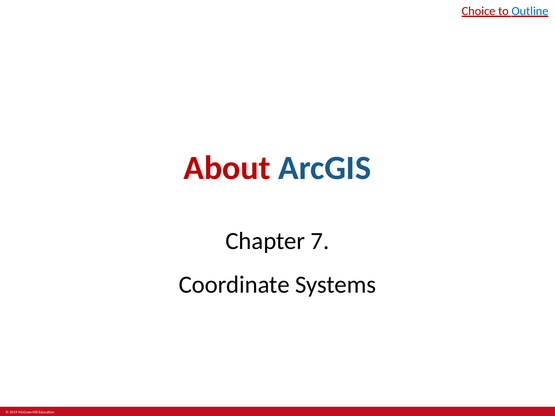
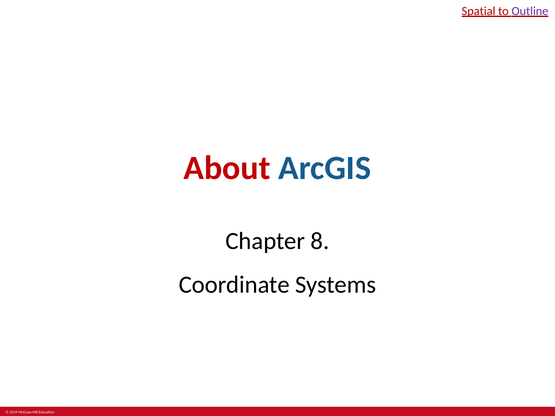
Choice: Choice -> Spatial (479, 11)
Outline colour: blue -> purple (530, 11)
7: 7 -> 8 (320, 241)
